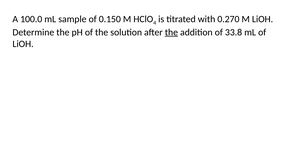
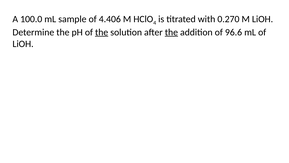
0.150: 0.150 -> 4.406 (110, 19)
the underline: none -> present (102, 32)
33.8: 33.8 -> 96.6 (234, 32)
